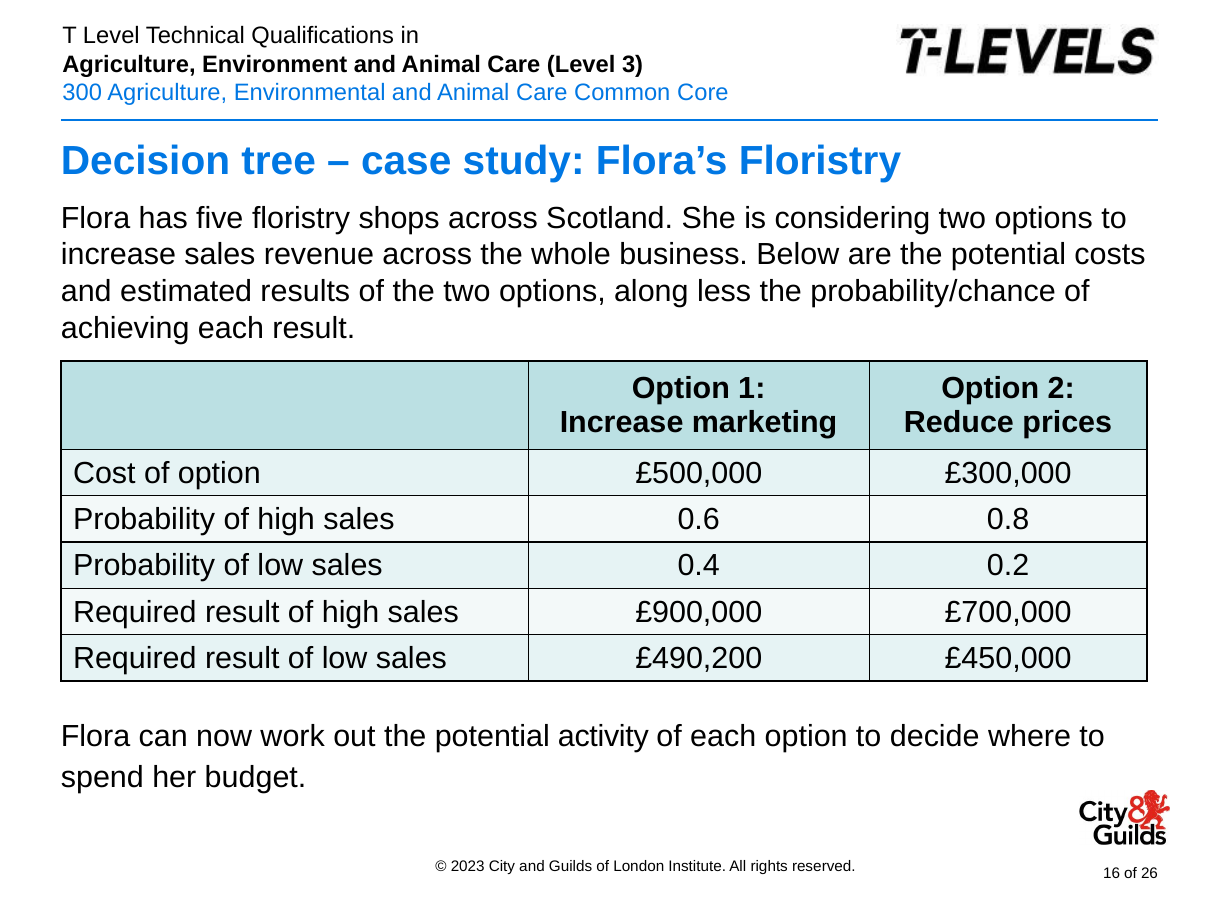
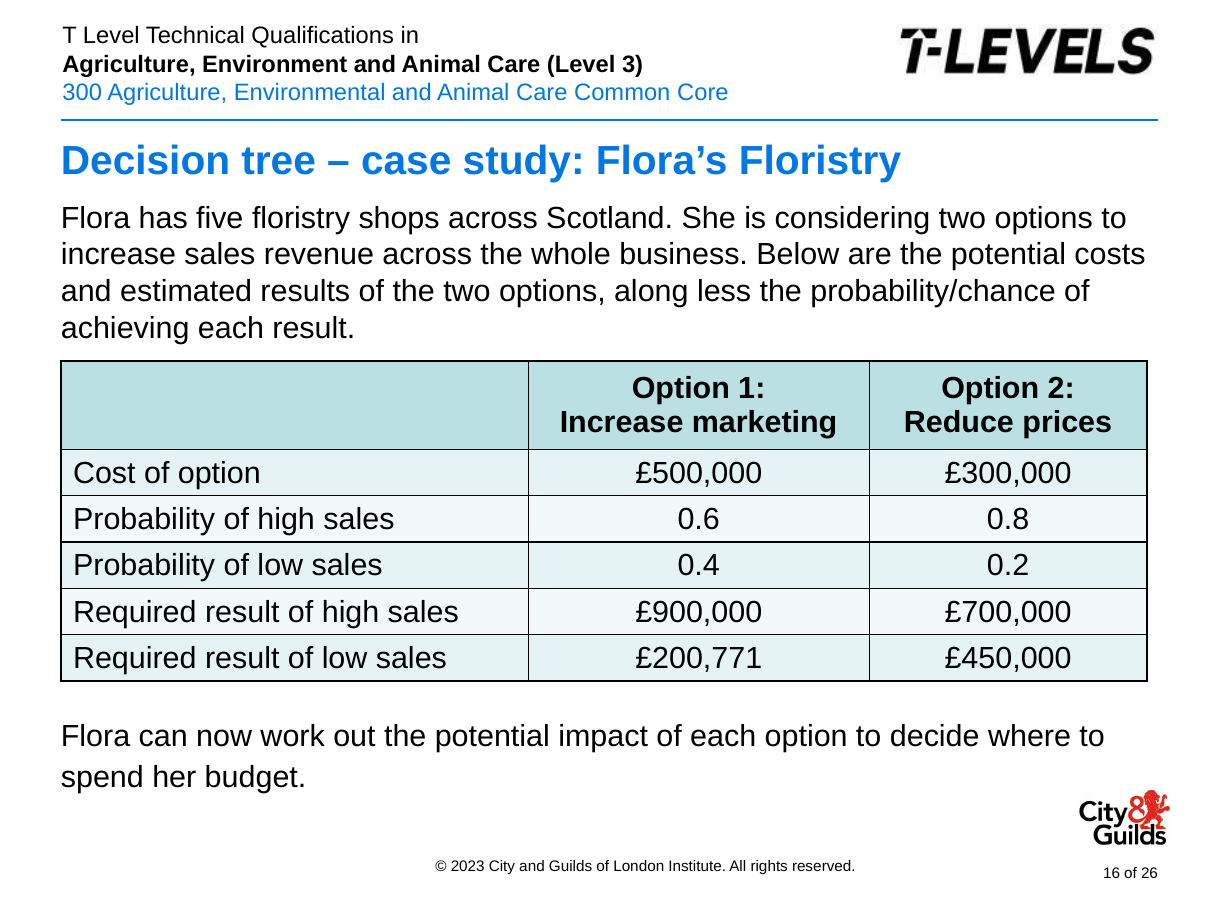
£490,200: £490,200 -> £200,771 (699, 659)
activity: activity -> impact (603, 737)
